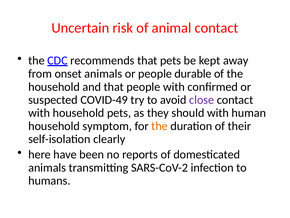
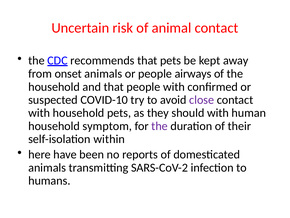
durable: durable -> airways (193, 74)
COVID-49: COVID-49 -> COVID-10 (104, 100)
the colour: orange -> purple (160, 126)
clearly: clearly -> within (109, 139)
